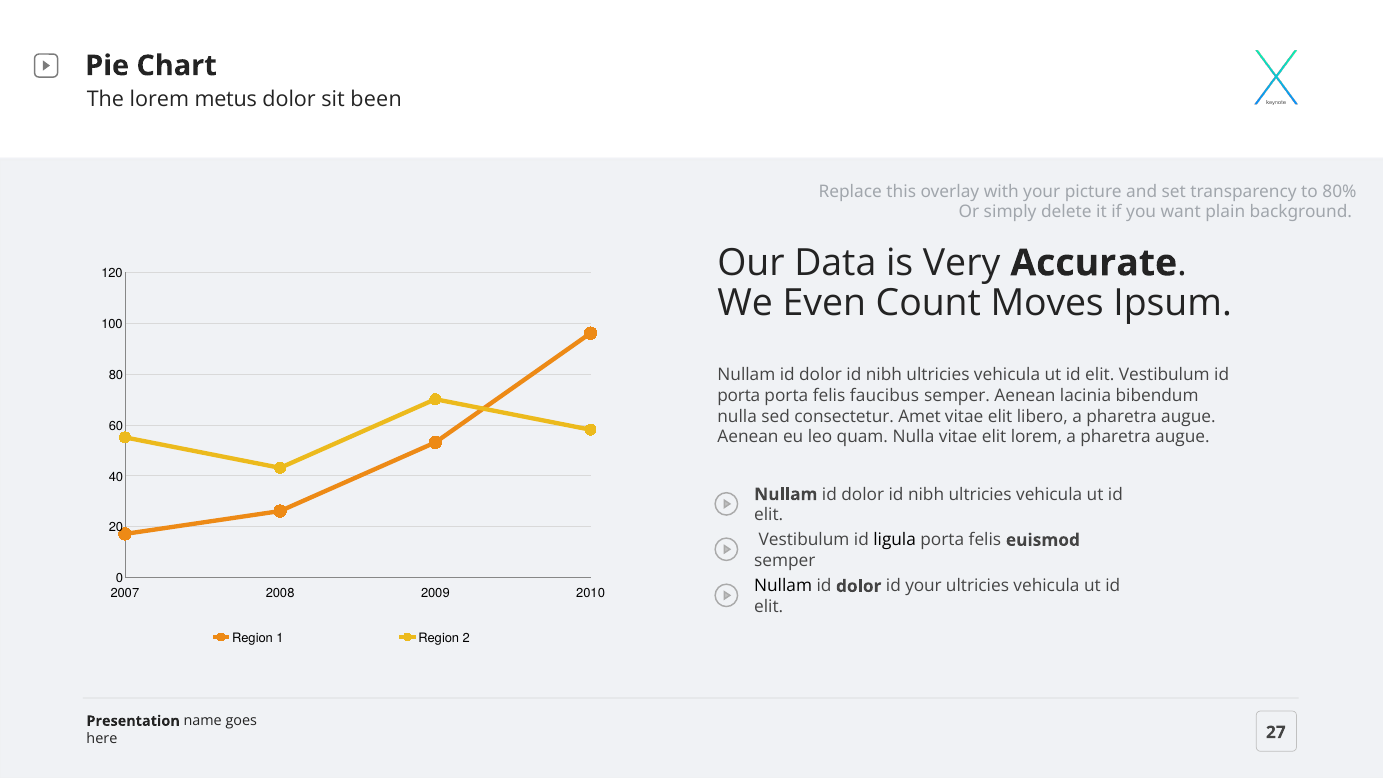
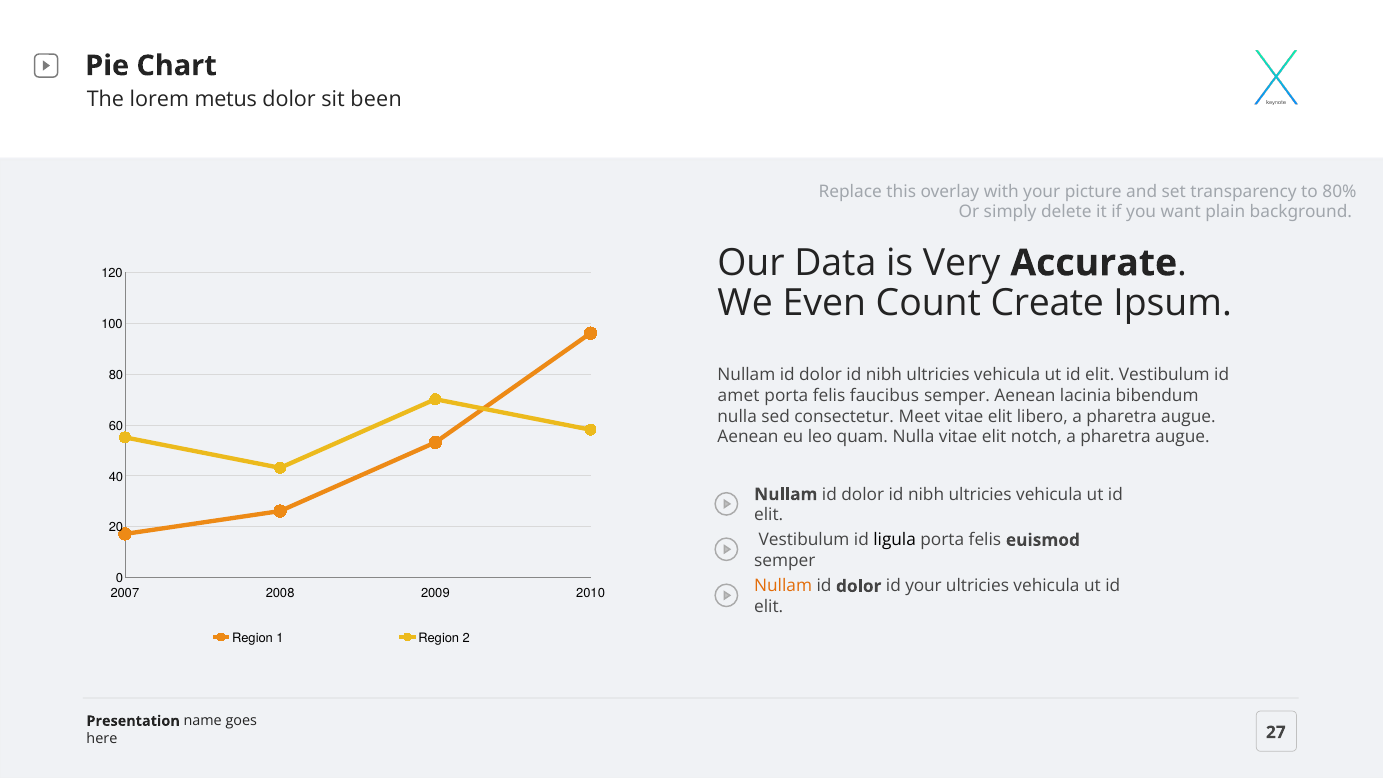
Moves: Moves -> Create (1047, 303)
porta: porta -> amet (739, 396)
Amet: Amet -> Meet (919, 416)
elit lorem: lorem -> notch (1036, 437)
Nullam colour: black -> orange (783, 586)
